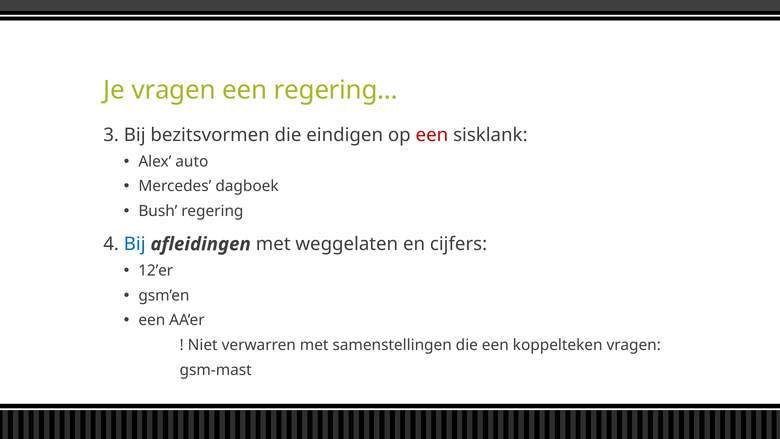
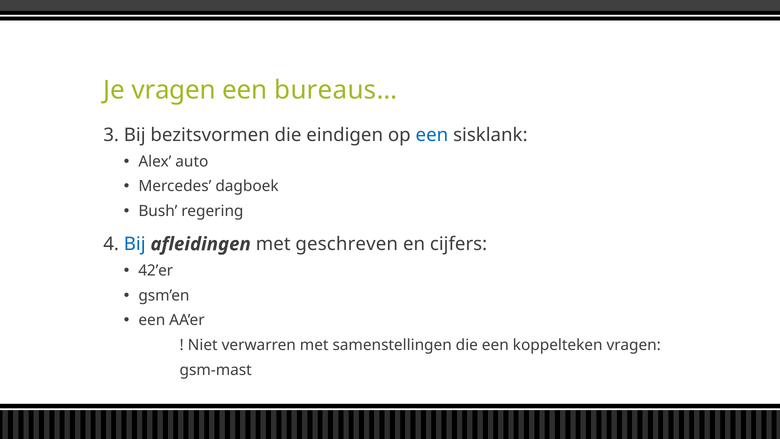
regering…: regering… -> bureaus… (336, 90)
een colour: red -> blue (432, 135)
weggelaten: weggelaten -> geschreven (347, 244)
12’er: 12’er -> 42’er (156, 271)
